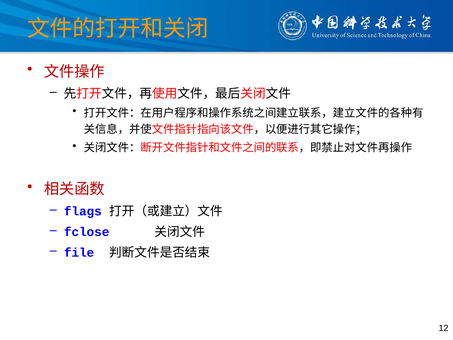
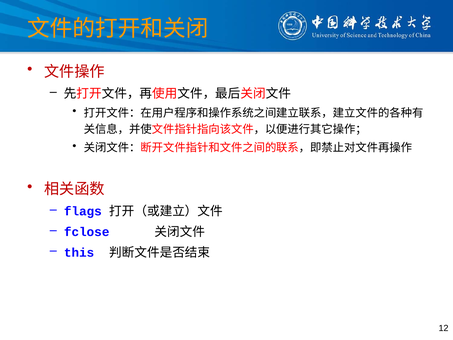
file: file -> this (79, 252)
